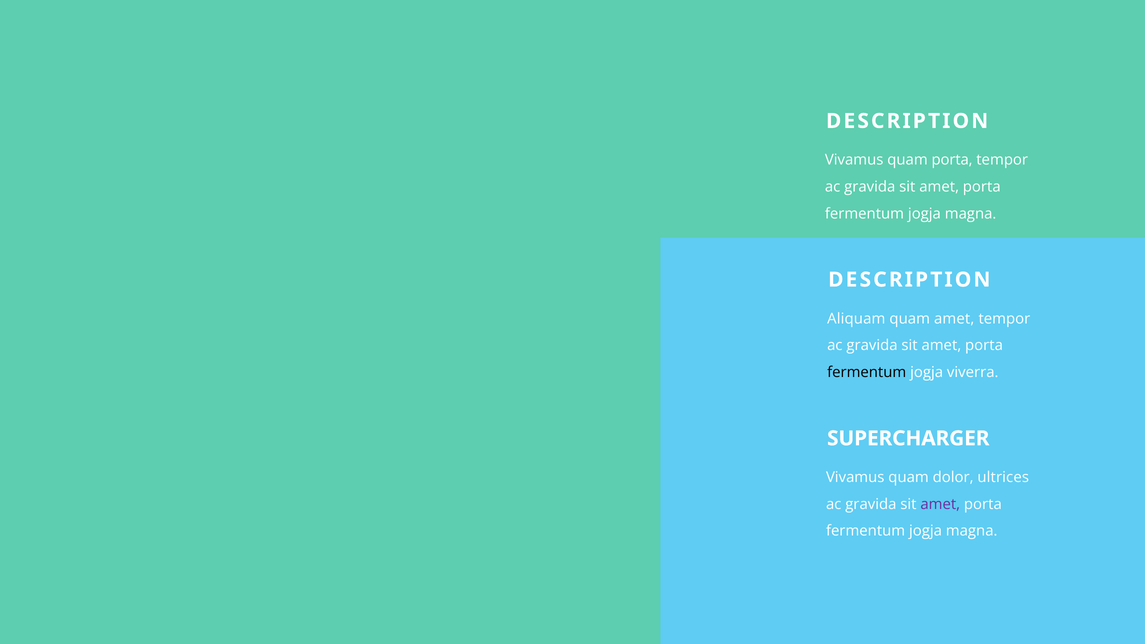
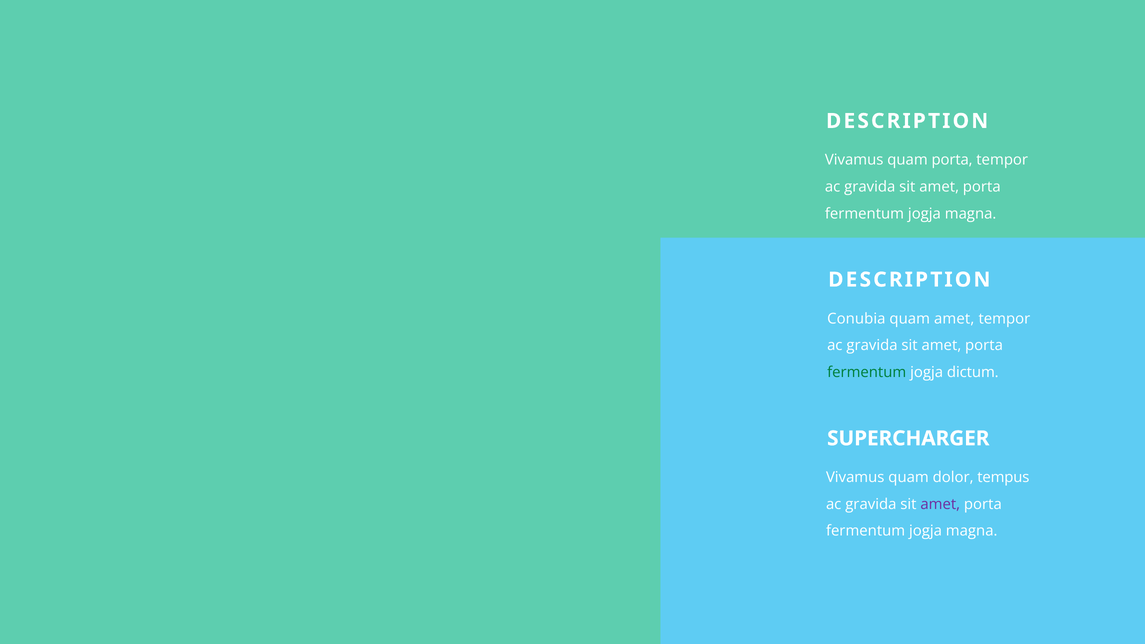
Aliquam: Aliquam -> Conubia (856, 319)
fermentum colour: black -> green (867, 372)
viverra: viverra -> dictum (973, 372)
ultrices: ultrices -> tempus (1003, 477)
